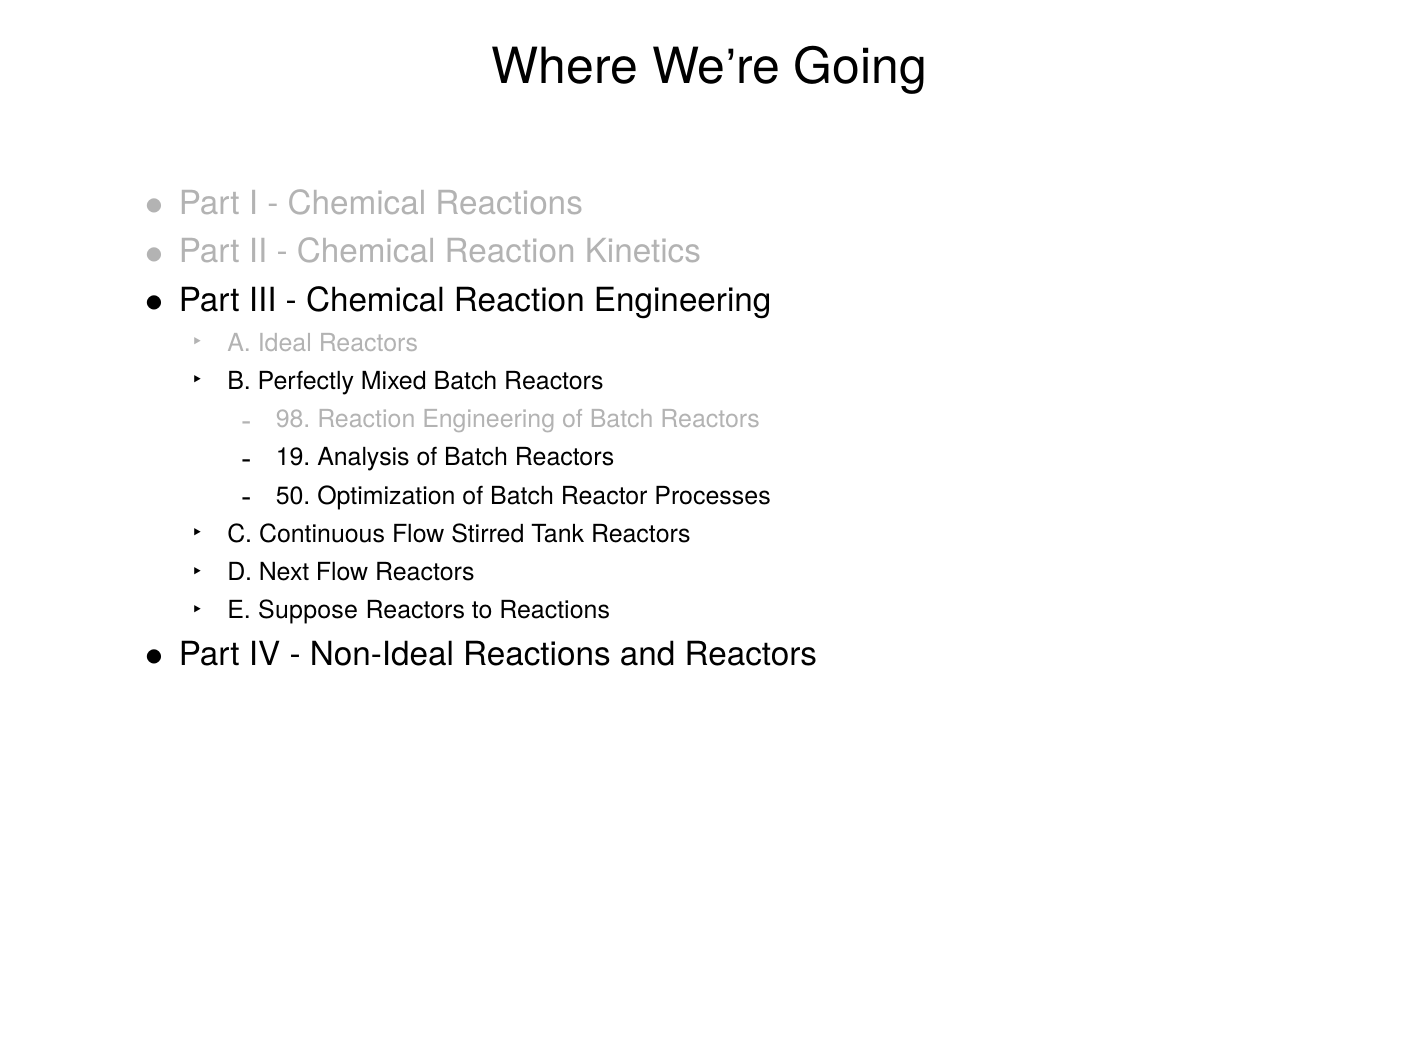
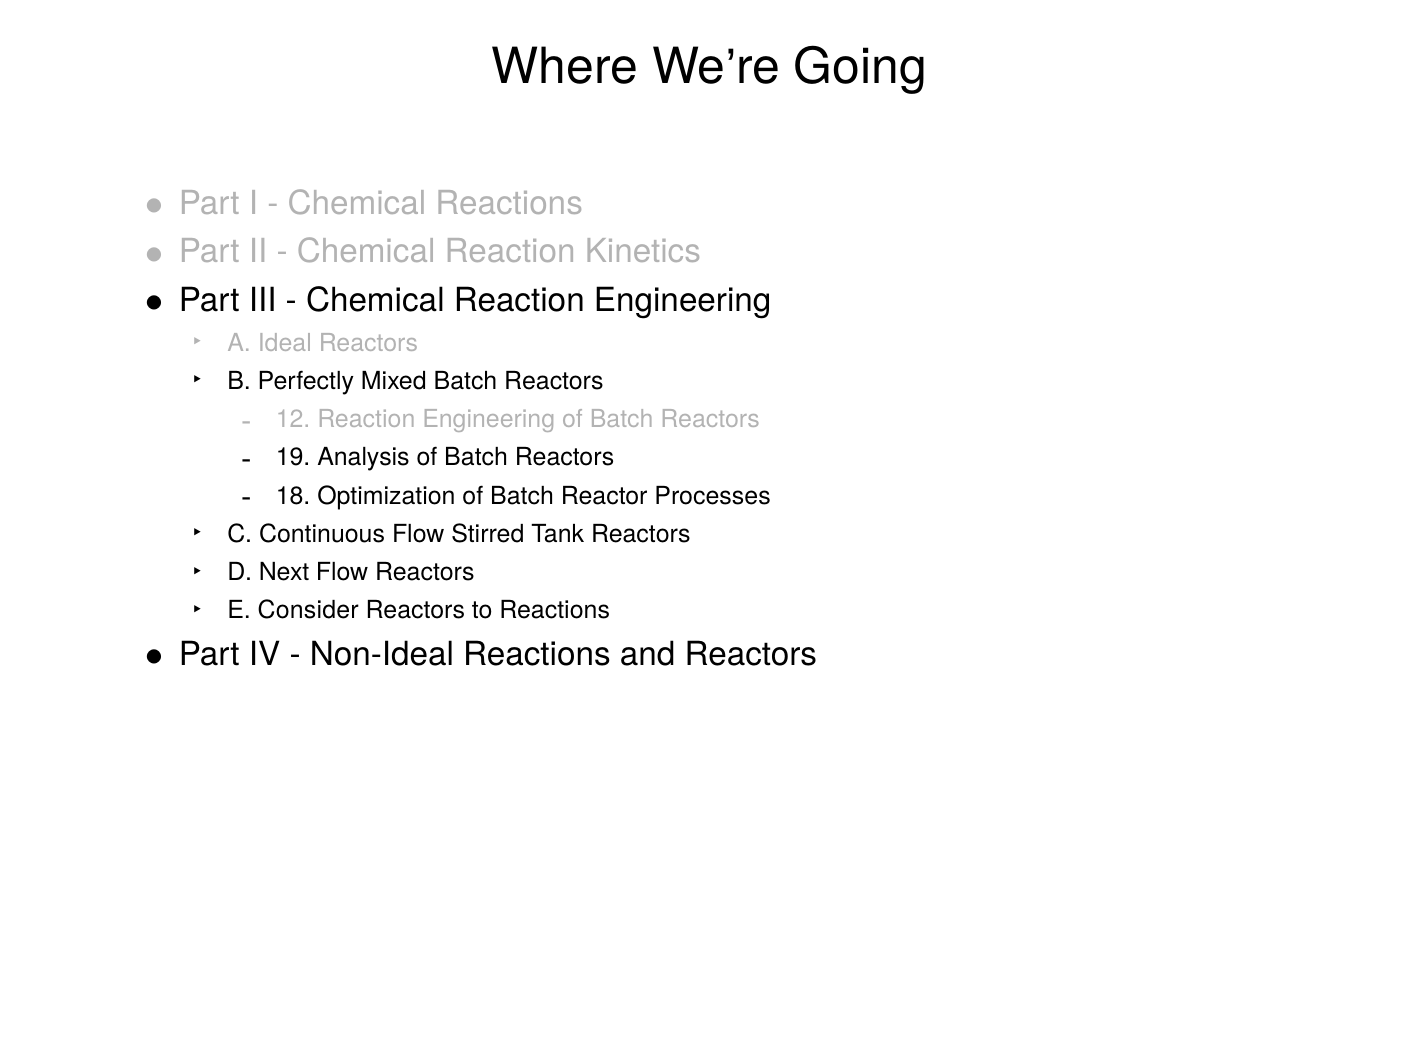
98: 98 -> 12 (293, 419)
50: 50 -> 18 (293, 496)
Suppose: Suppose -> Consider (308, 611)
